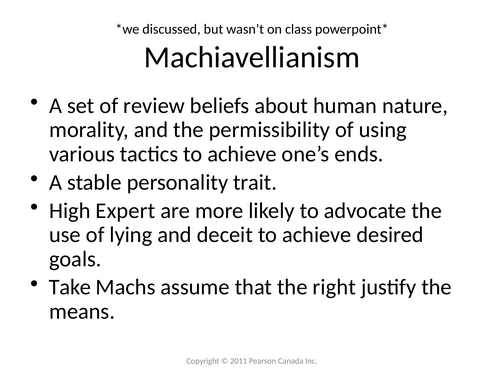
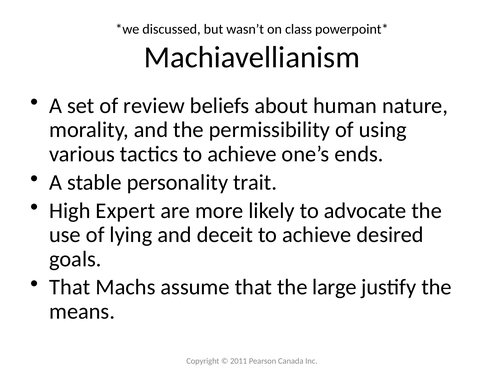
Take: Take -> That (70, 287)
right: right -> large (334, 287)
